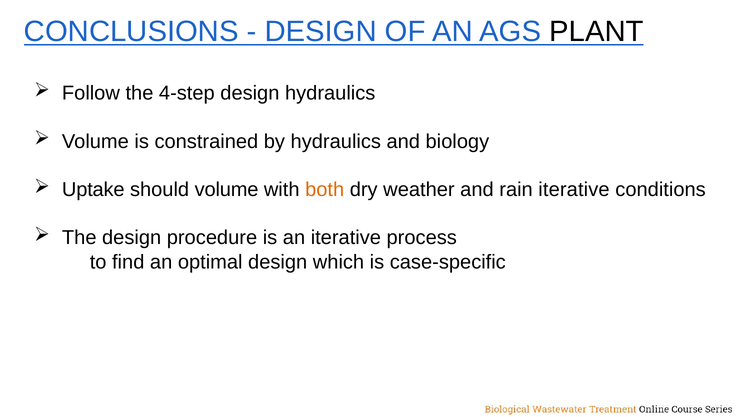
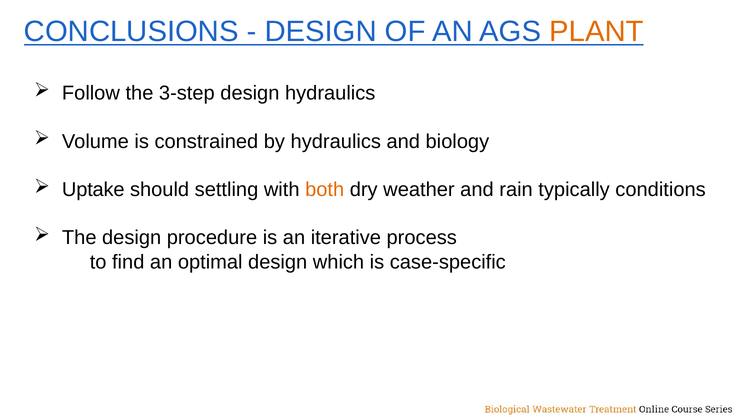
PLANT colour: black -> orange (596, 32)
4-step: 4-step -> 3-step (187, 93)
should volume: volume -> settling (227, 190)
rain iterative: iterative -> typically (574, 190)
